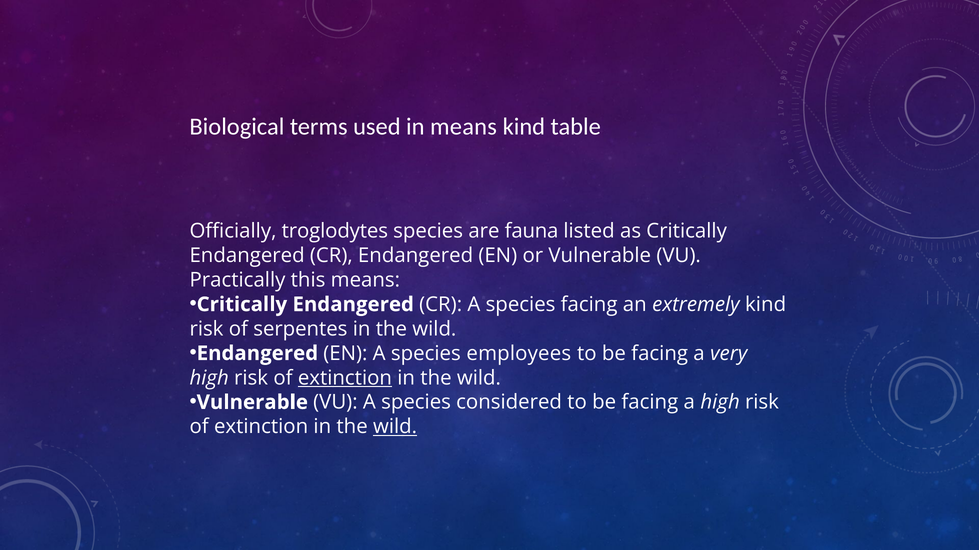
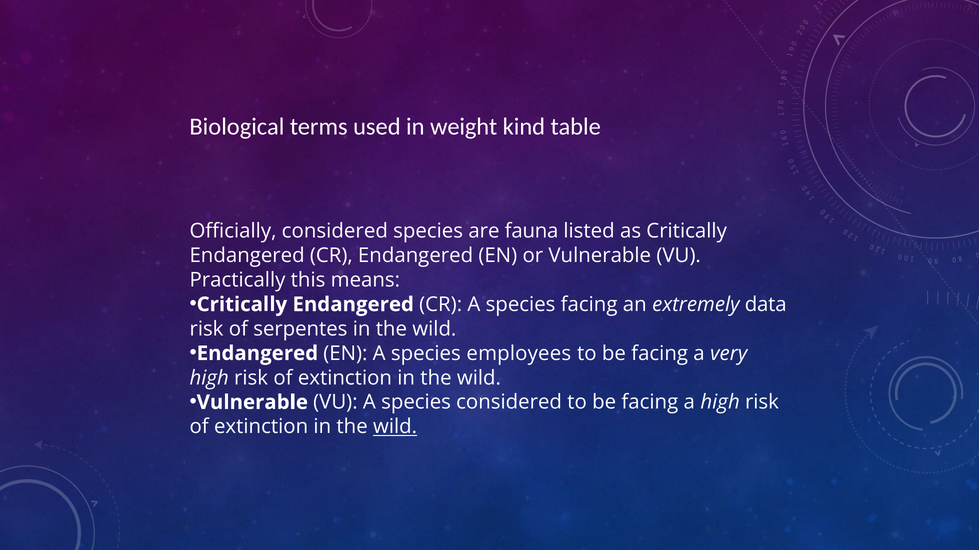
in means: means -> weight (464, 127)
Officially troglodytes: troglodytes -> considered (335, 231)
extremely kind: kind -> data (766, 305)
extinction underline: present -> none (345, 378)
